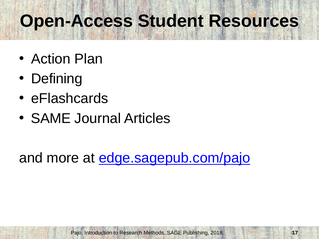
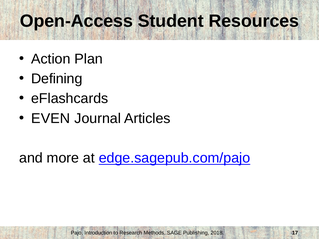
SAME: SAME -> EVEN (51, 119)
